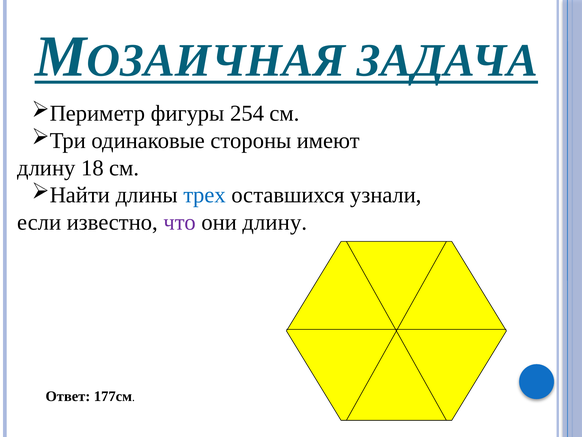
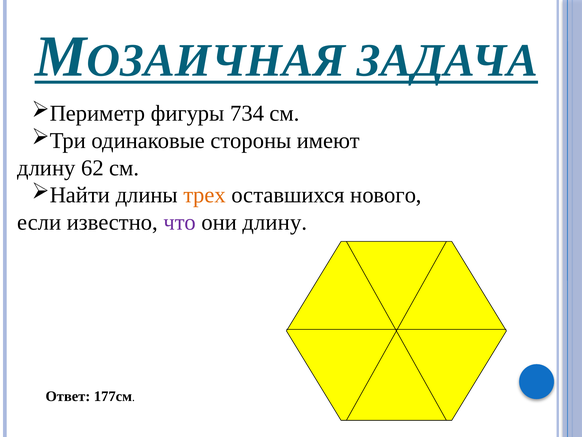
254: 254 -> 734 (247, 113)
18: 18 -> 62 (92, 168)
трех colour: blue -> orange (205, 195)
узнали: узнали -> нового (386, 195)
